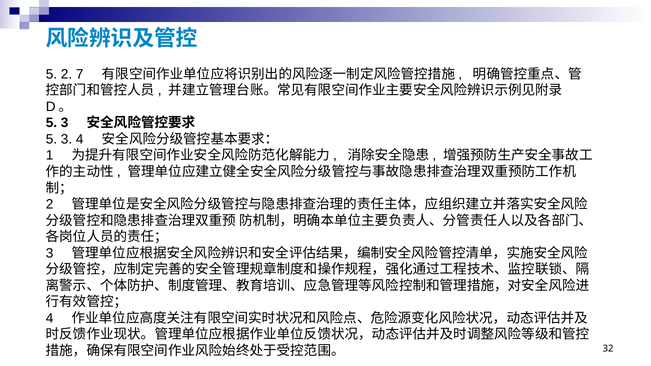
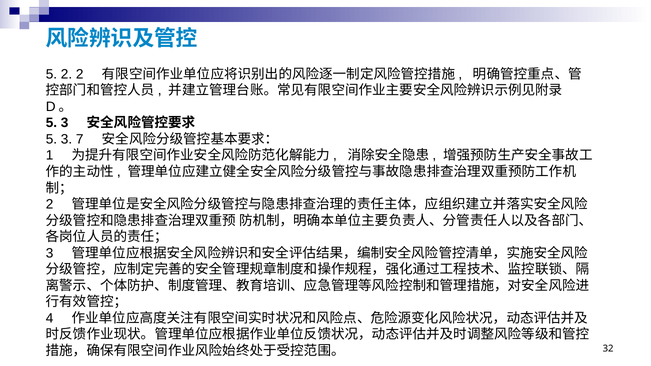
2 7: 7 -> 2 (80, 74)
3 4: 4 -> 7 (80, 139)
